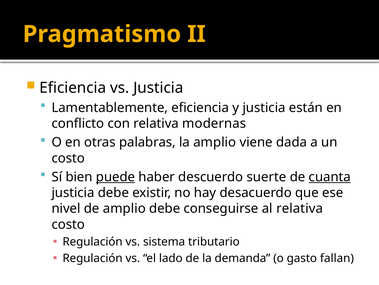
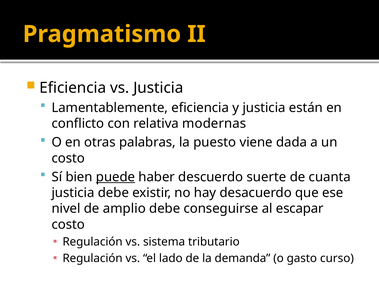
la amplio: amplio -> puesto (215, 142)
cuanta underline: present -> none (330, 177)
al relativa: relativa -> escapar (300, 208)
fallan: fallan -> curso (337, 258)
